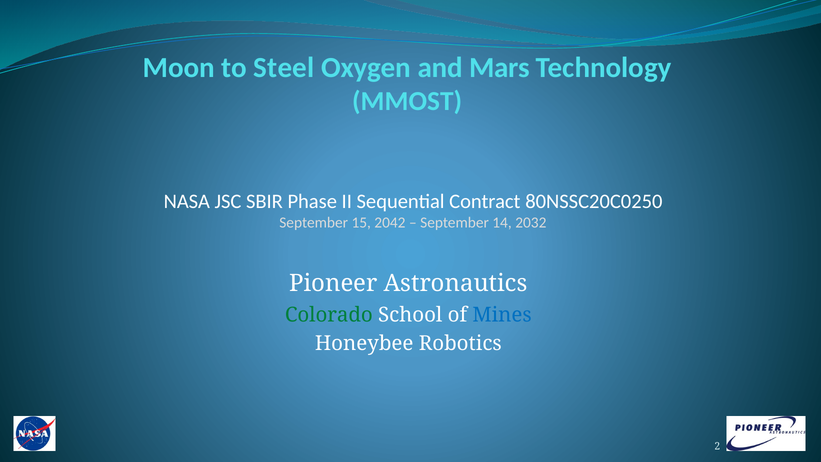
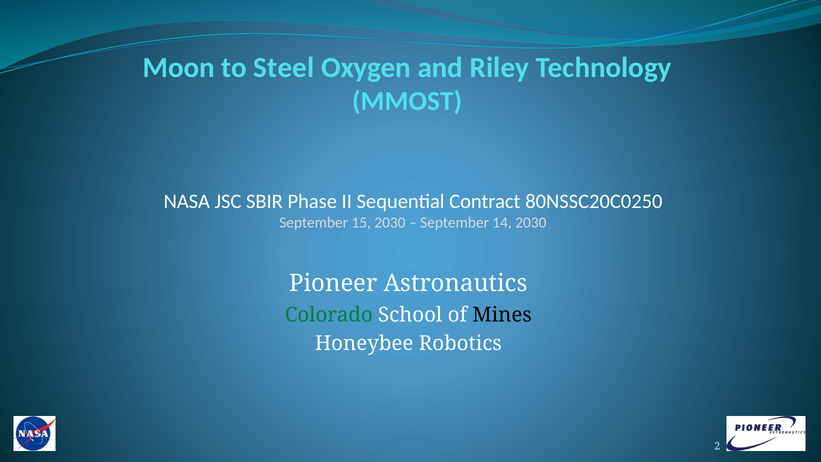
Mars: Mars -> Riley (499, 68)
15 2042: 2042 -> 2030 (390, 223)
14 2032: 2032 -> 2030 (531, 223)
Mines colour: blue -> black (502, 315)
